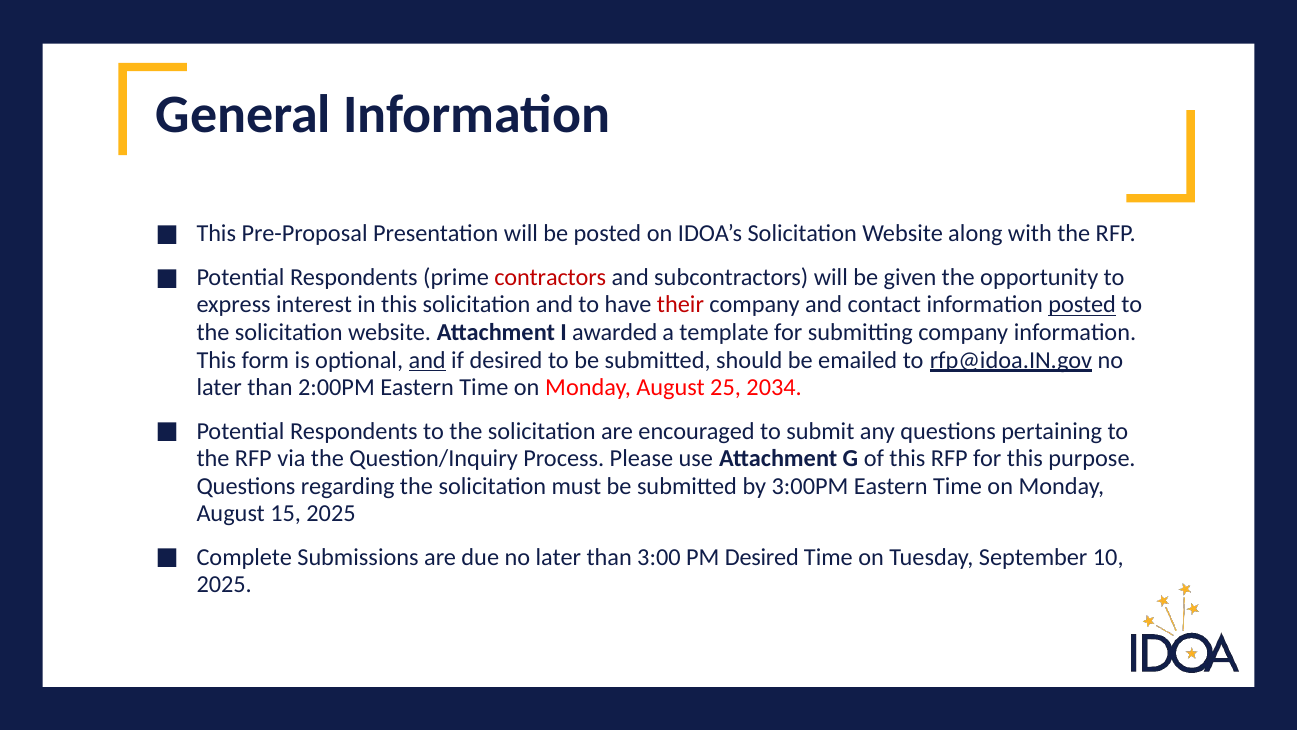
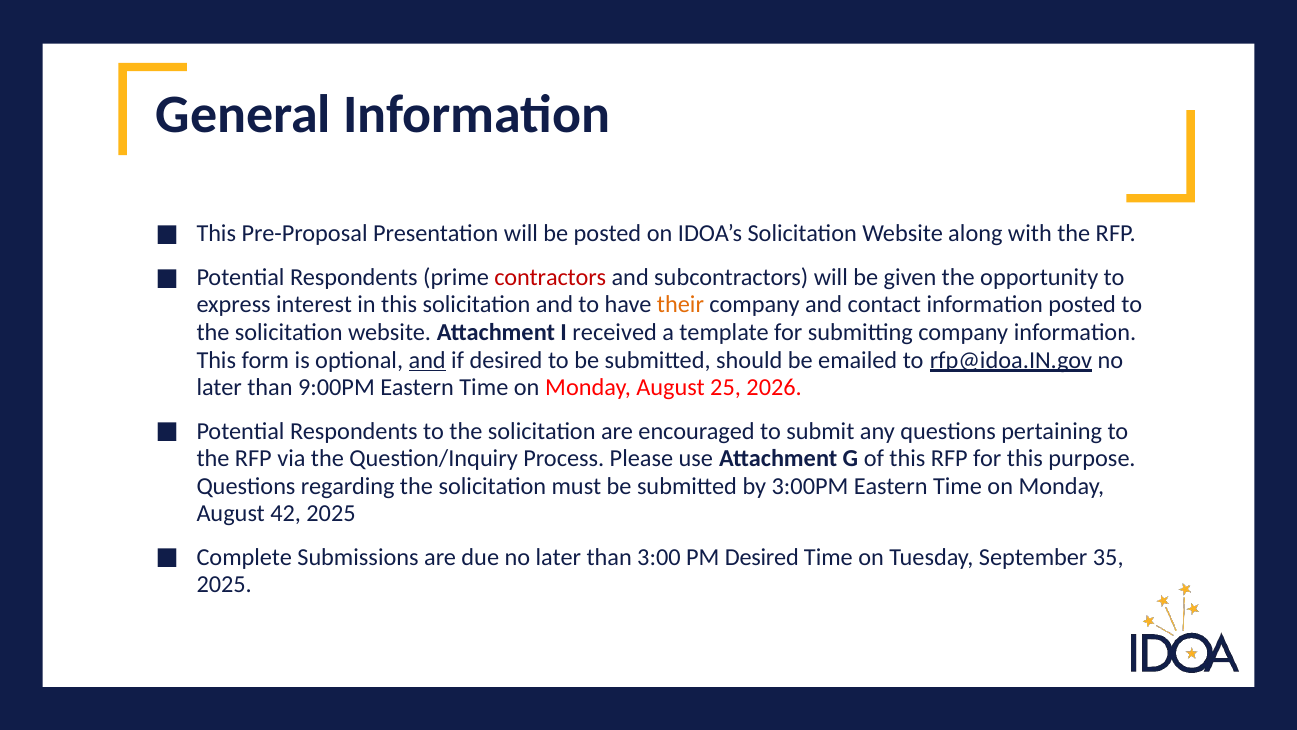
their colour: red -> orange (680, 305)
posted underline: present -> none (1082, 305)
awarded: awarded -> received (615, 332)
2:00PM: 2:00PM -> 9:00PM (336, 387)
2034: 2034 -> 2026 (774, 387)
15: 15 -> 42 (286, 513)
10: 10 -> 35 (1108, 557)
